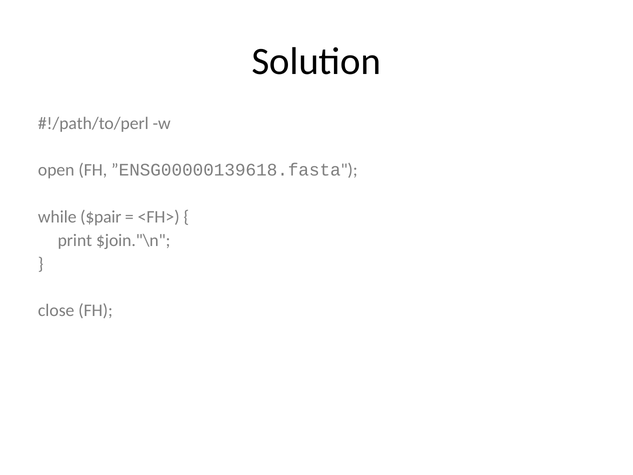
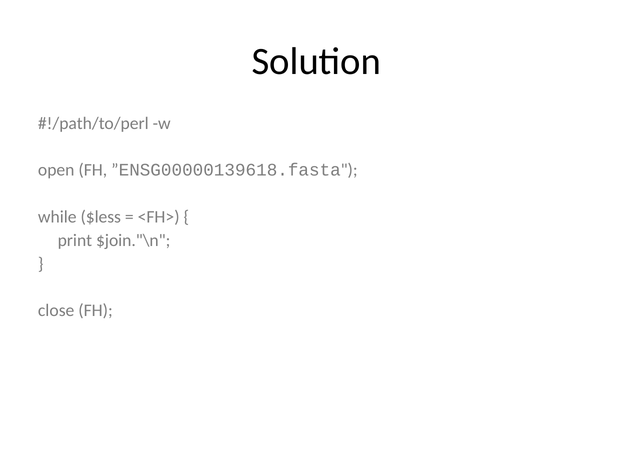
$pair: $pair -> $less (101, 217)
